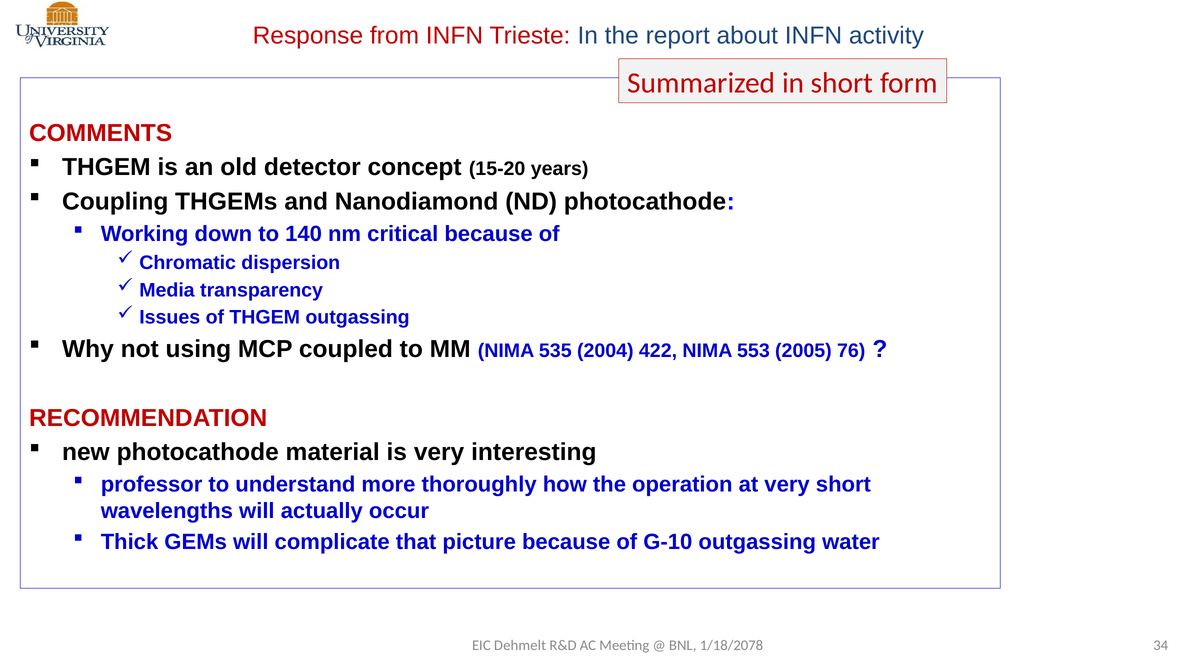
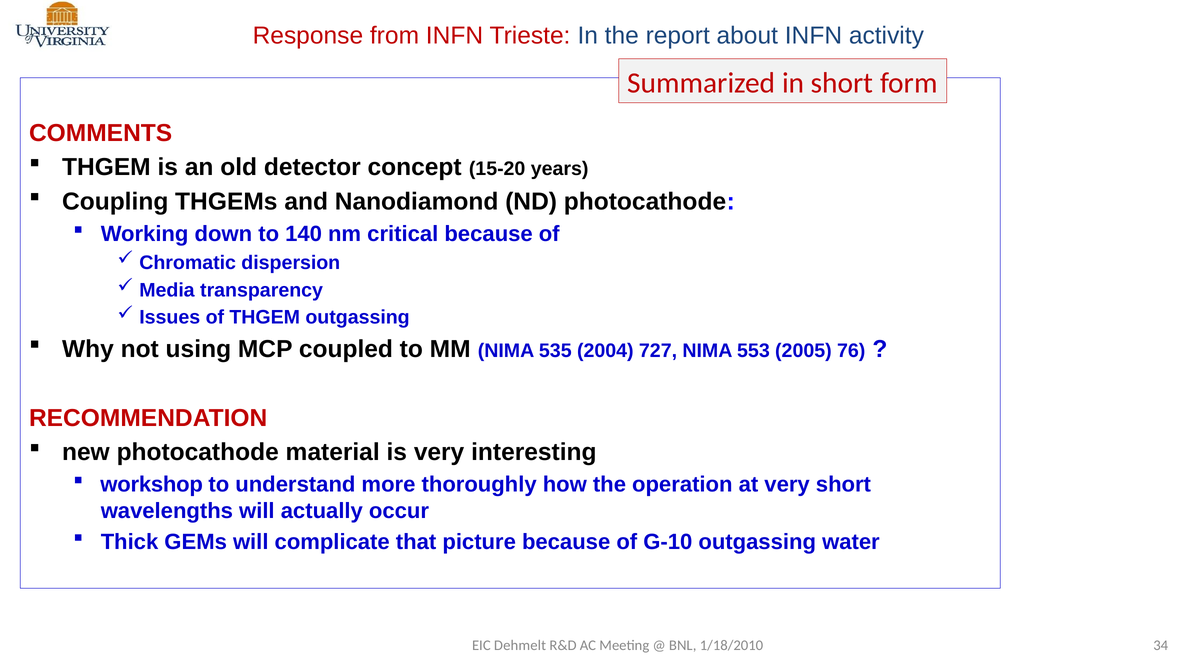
422: 422 -> 727 (658, 351)
professor: professor -> workshop (152, 485)
1/18/2078: 1/18/2078 -> 1/18/2010 (731, 645)
